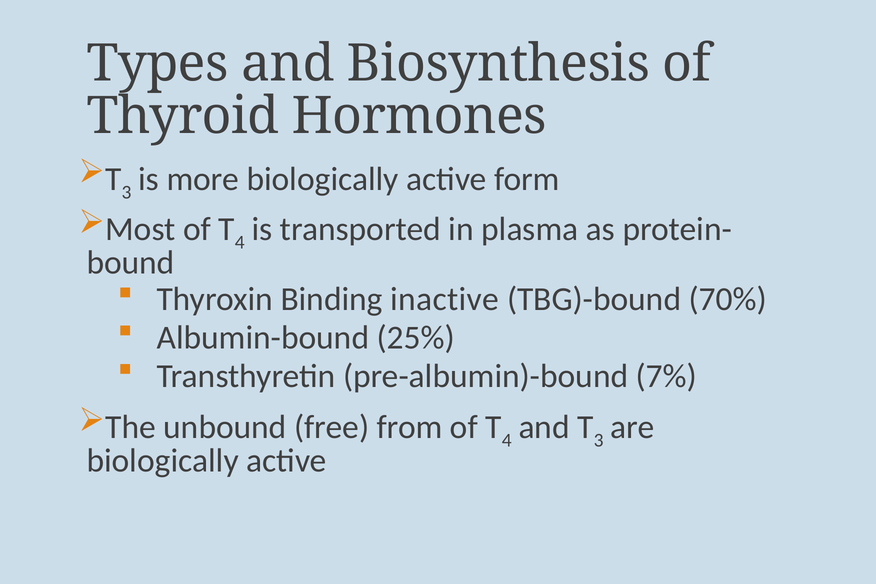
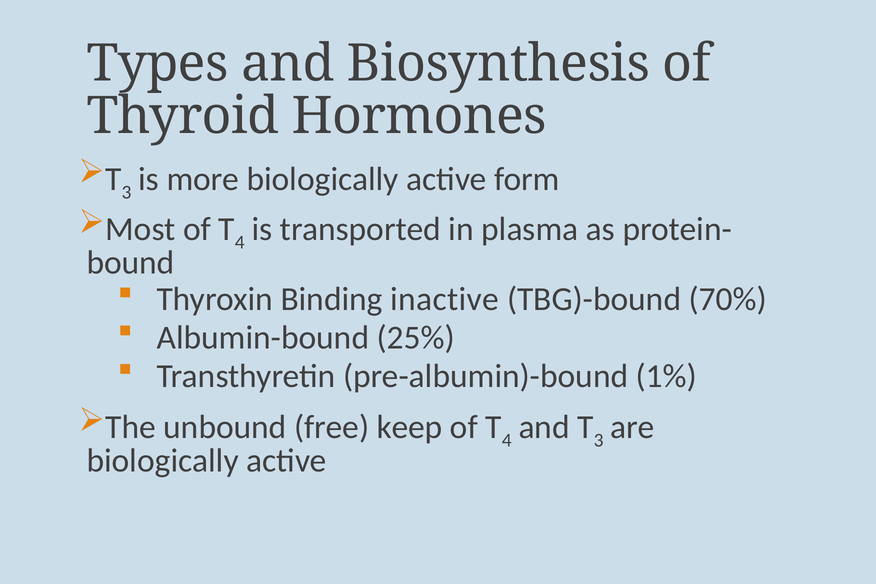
7%: 7% -> 1% (666, 376)
from: from -> keep (410, 427)
